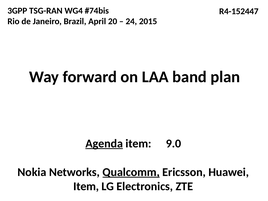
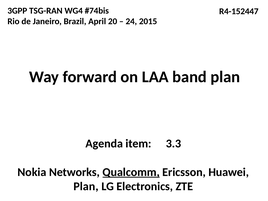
Agenda underline: present -> none (104, 144)
9.0: 9.0 -> 3.3 (173, 144)
Item: Item -> Plan (86, 186)
